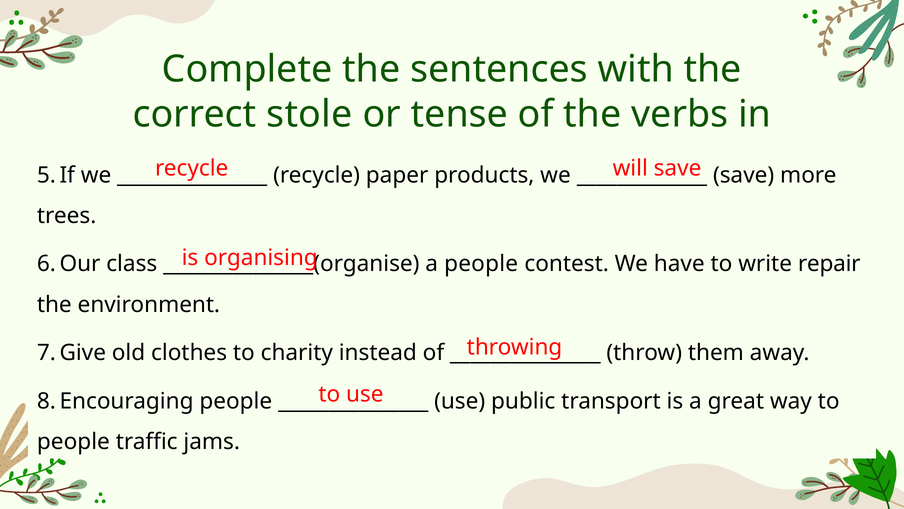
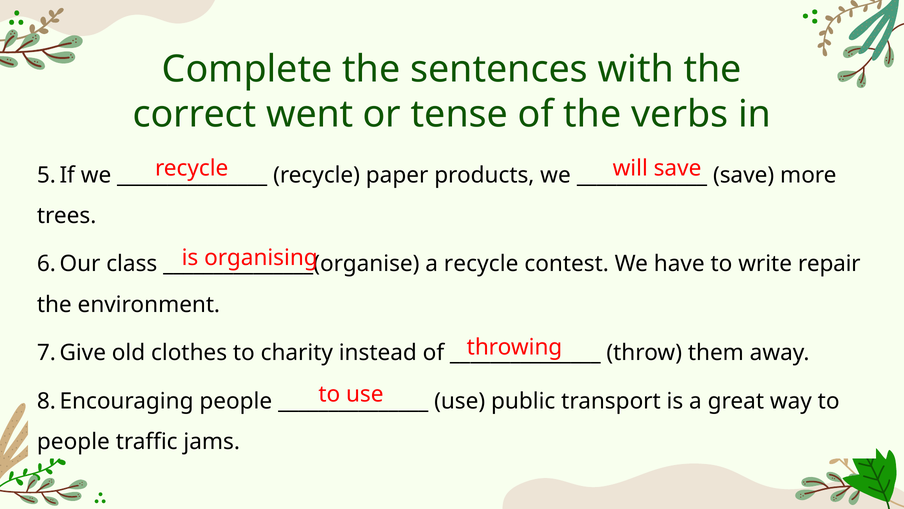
stole: stole -> went (310, 114)
a people: people -> recycle (481, 264)
